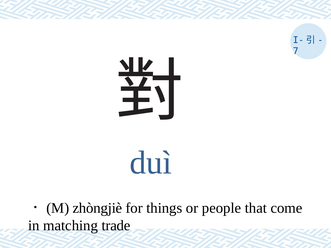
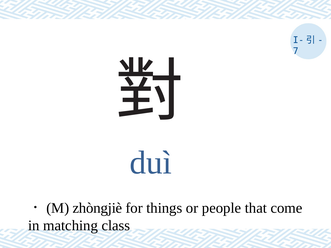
trade: trade -> class (116, 226)
